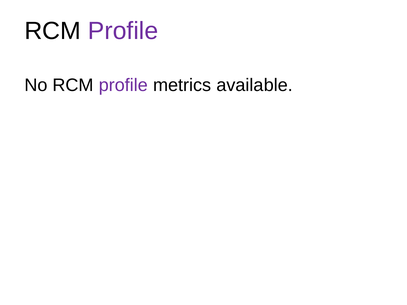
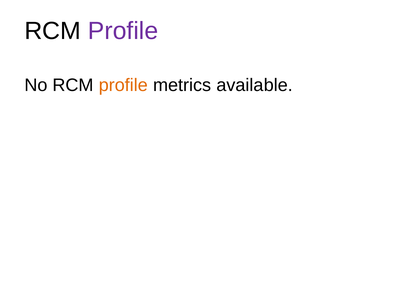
profile colour: purple -> orange (123, 85)
